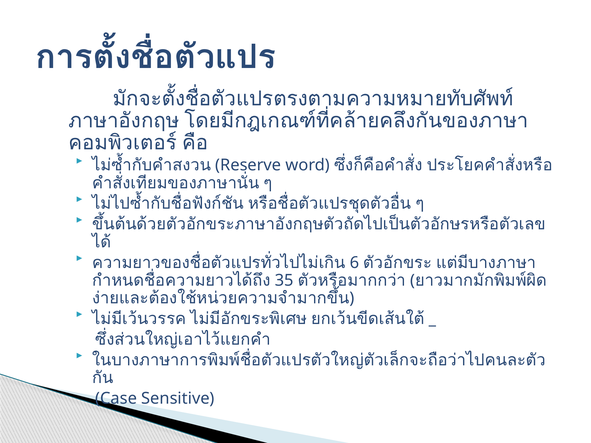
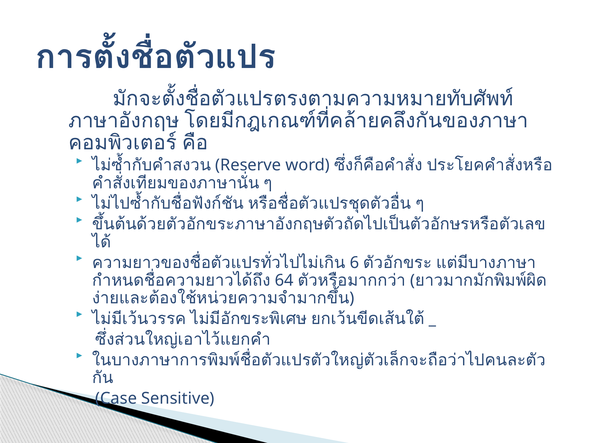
35: 35 -> 64 (284, 280)
